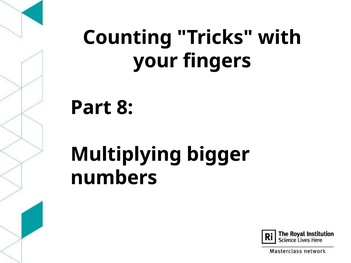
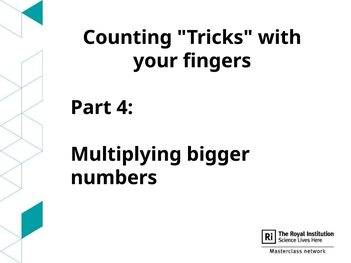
8: 8 -> 4 (125, 108)
